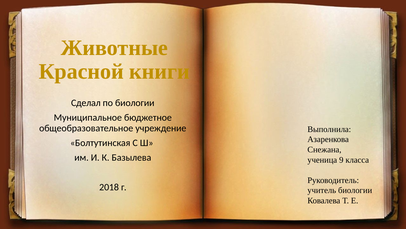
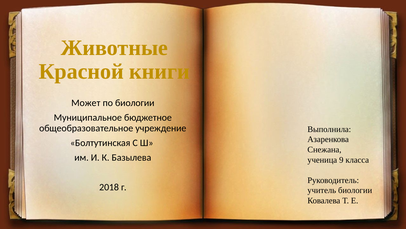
Сделал: Сделал -> Может (86, 103)
